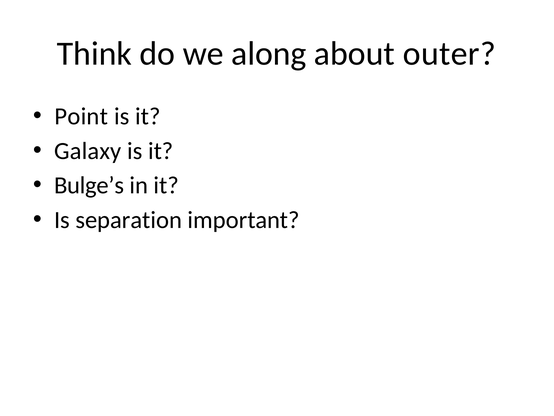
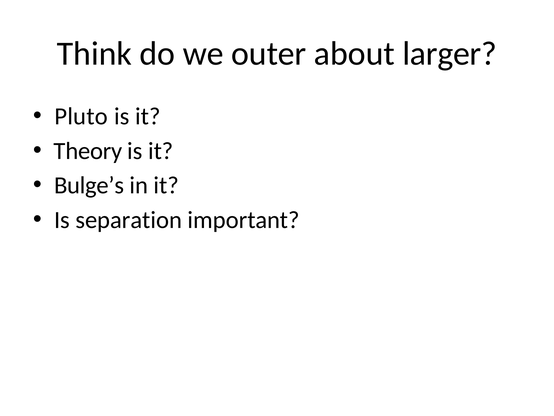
along: along -> outer (269, 54)
outer: outer -> larger (450, 54)
Point: Point -> Pluto (81, 116)
Galaxy: Galaxy -> Theory (88, 151)
